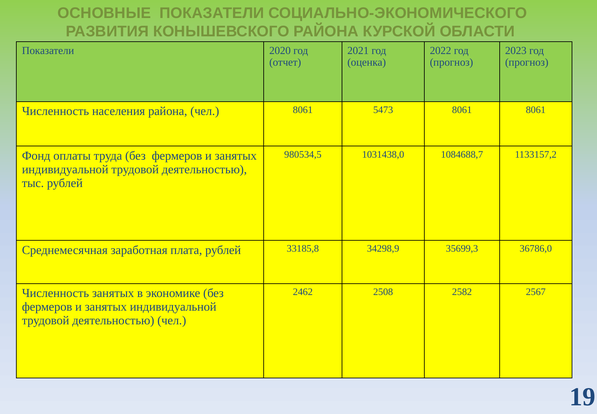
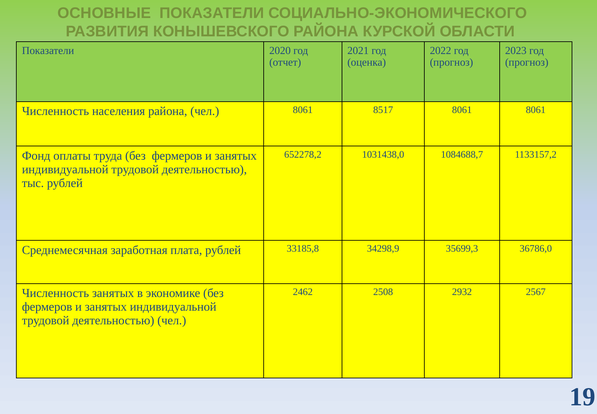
5473: 5473 -> 8517 (383, 110)
980534,5: 980534,5 -> 652278,2 (303, 154)
2582: 2582 -> 2932 (462, 291)
